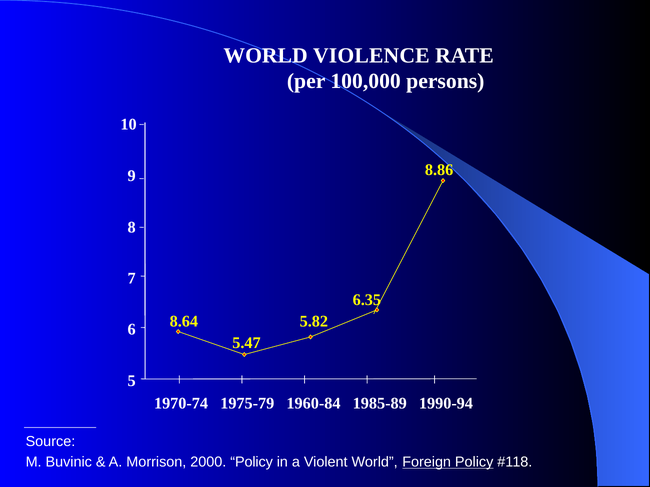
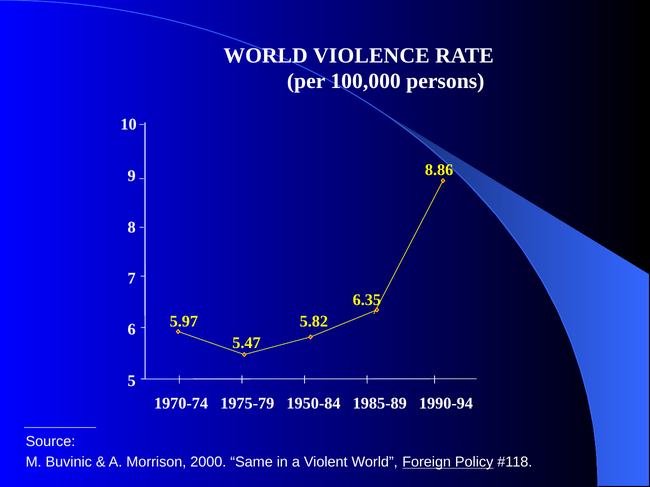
8.64: 8.64 -> 5.97 (184, 322)
1960-84: 1960-84 -> 1950-84 (314, 404)
2000 Policy: Policy -> Same (252, 462)
